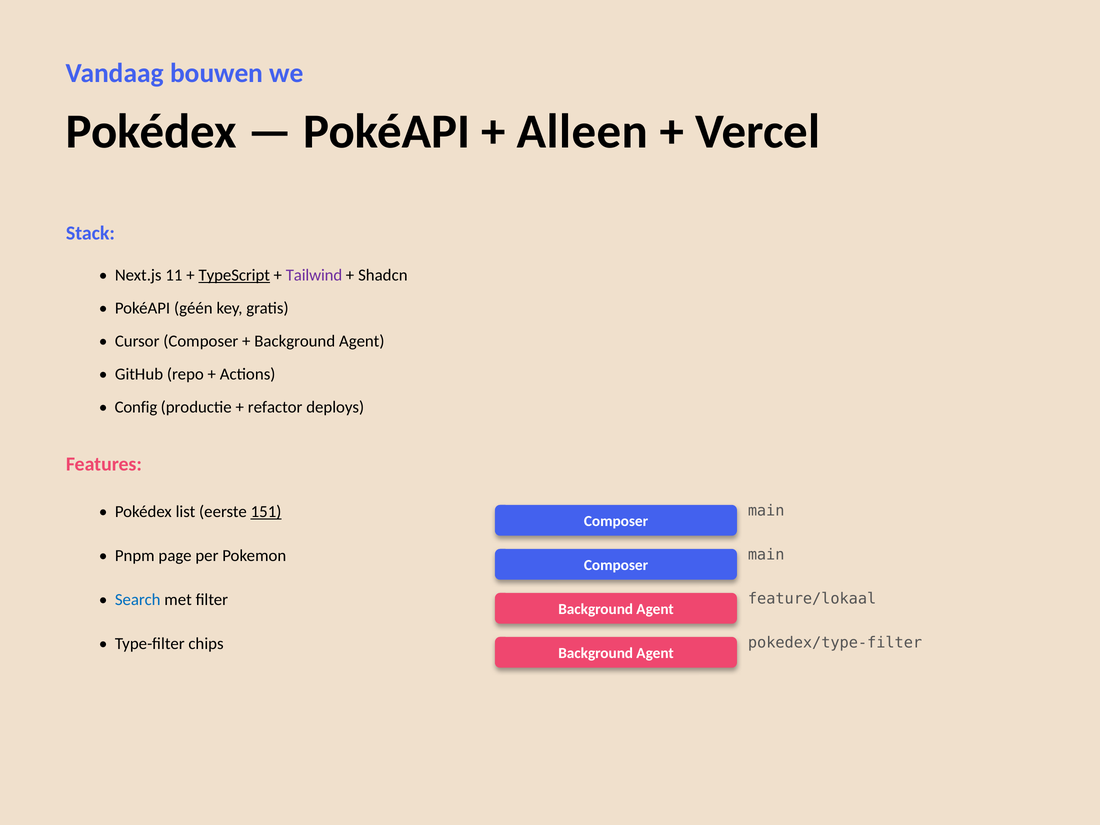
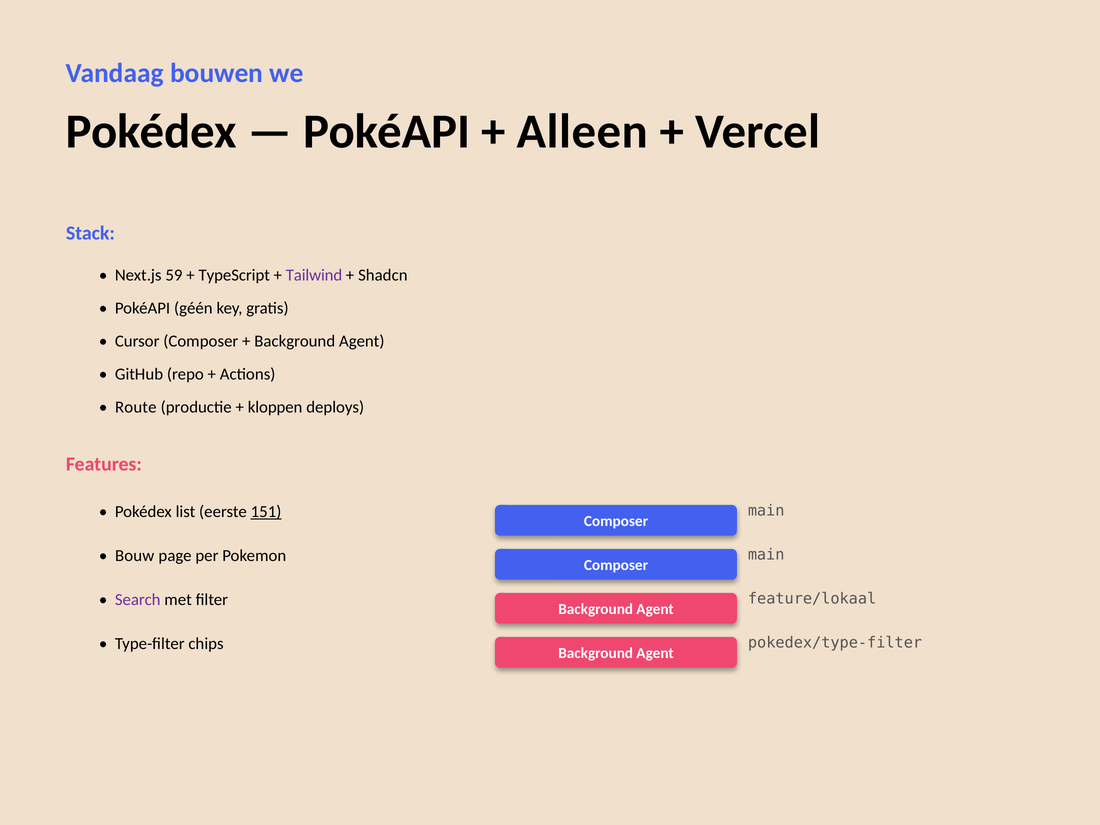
11: 11 -> 59 (174, 275)
TypeScript underline: present -> none (234, 275)
Config: Config -> Route (136, 407)
refactor: refactor -> kloppen (275, 407)
Pnpm: Pnpm -> Bouw (135, 556)
Search colour: blue -> purple (138, 600)
